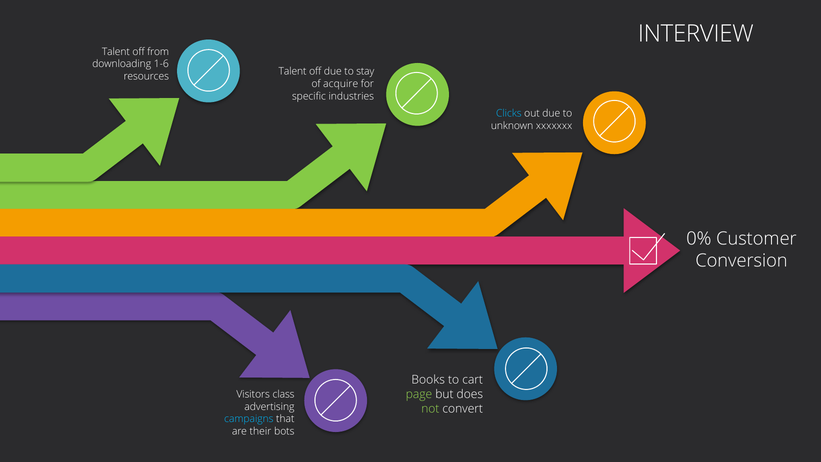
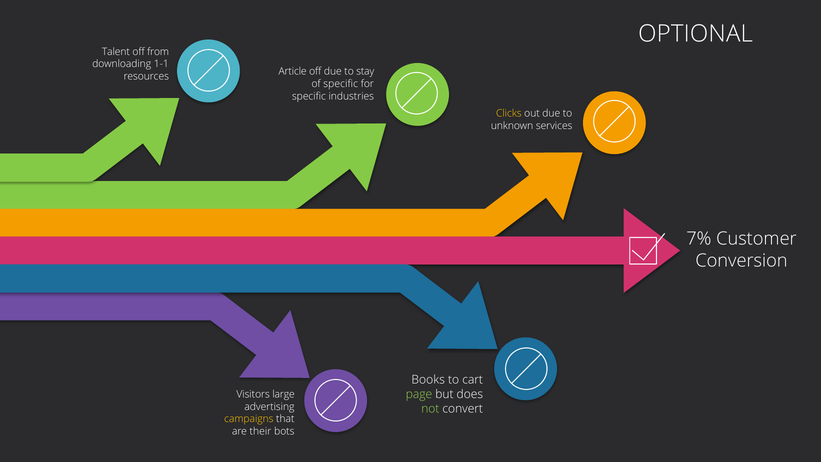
INTERVIEW: INTERVIEW -> OPTIONAL (696, 34)
1-6: 1-6 -> 1-1 (161, 64)
resources Talent: Talent -> Article (293, 71)
of acquire: acquire -> specific (341, 84)
Clicks colour: light blue -> yellow (509, 113)
xxxxxxx: xxxxxxx -> services (554, 126)
0%: 0% -> 7% (699, 239)
class: class -> large (284, 394)
campaigns colour: light blue -> yellow (249, 419)
